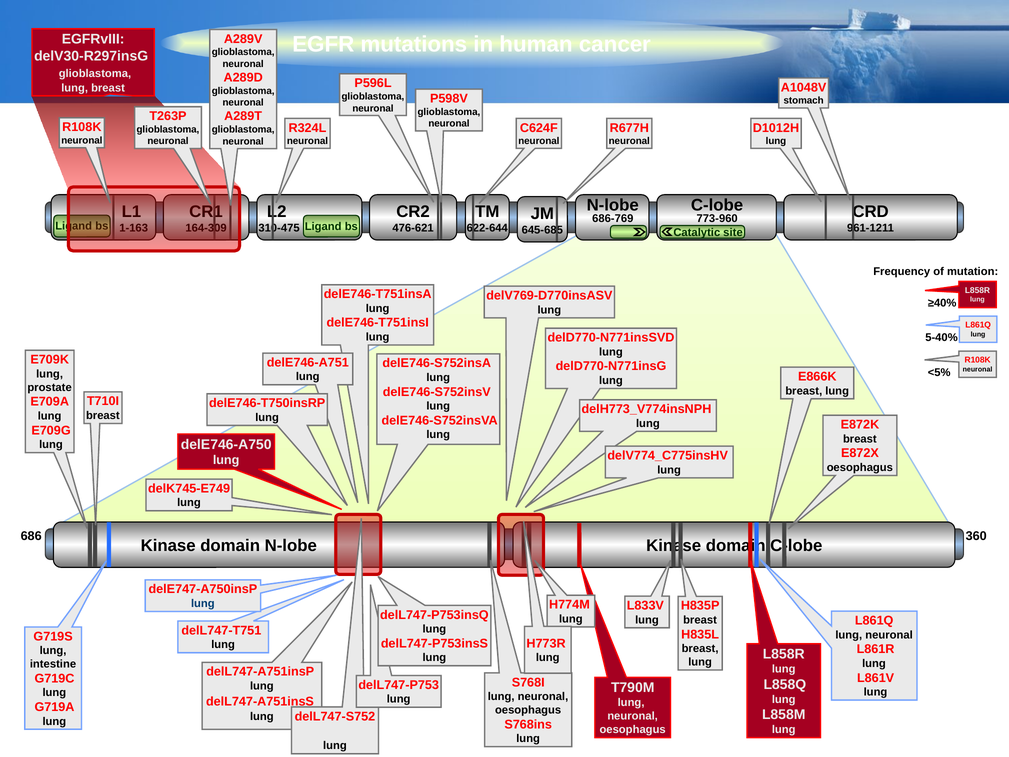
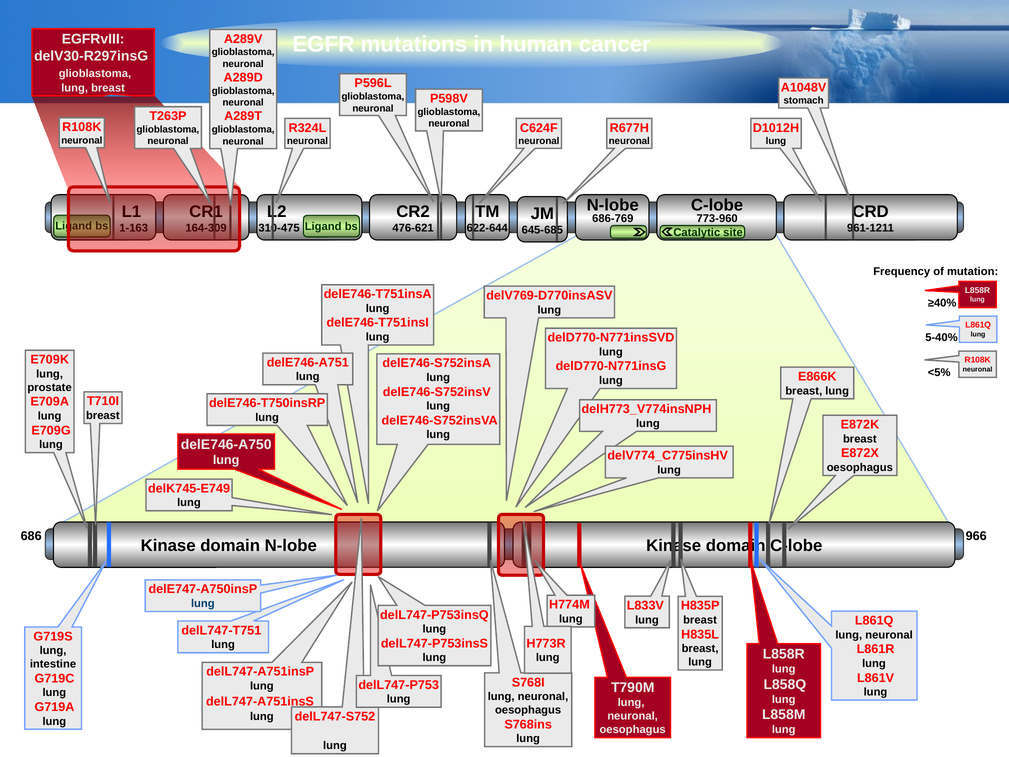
360: 360 -> 966 (976, 536)
